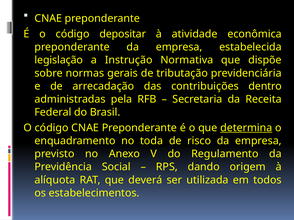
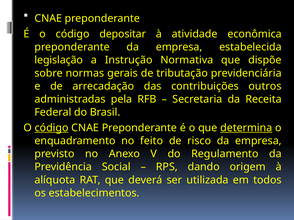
dentro: dentro -> outros (265, 86)
código underline: none -> present (52, 128)
toda: toda -> feito (152, 141)
